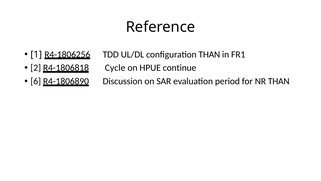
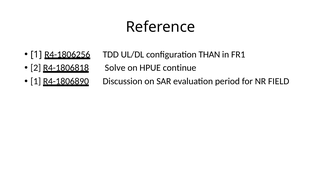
Cycle: Cycle -> Solve (115, 68)
6: 6 -> 1 (36, 81)
NR THAN: THAN -> FIELD (279, 81)
